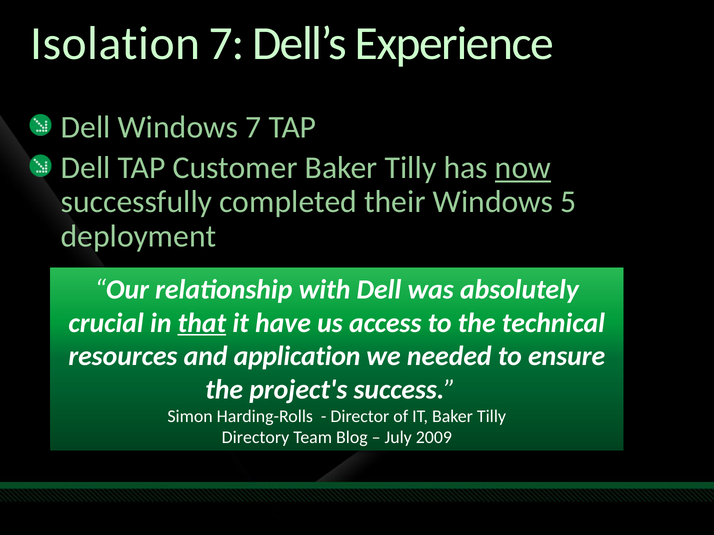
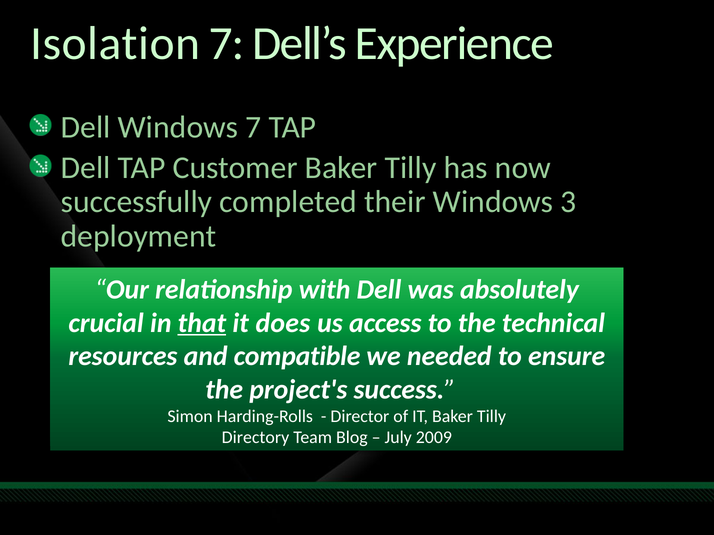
now underline: present -> none (523, 168)
5: 5 -> 3 (568, 202)
have: have -> does (283, 323)
application: application -> compatible (297, 357)
